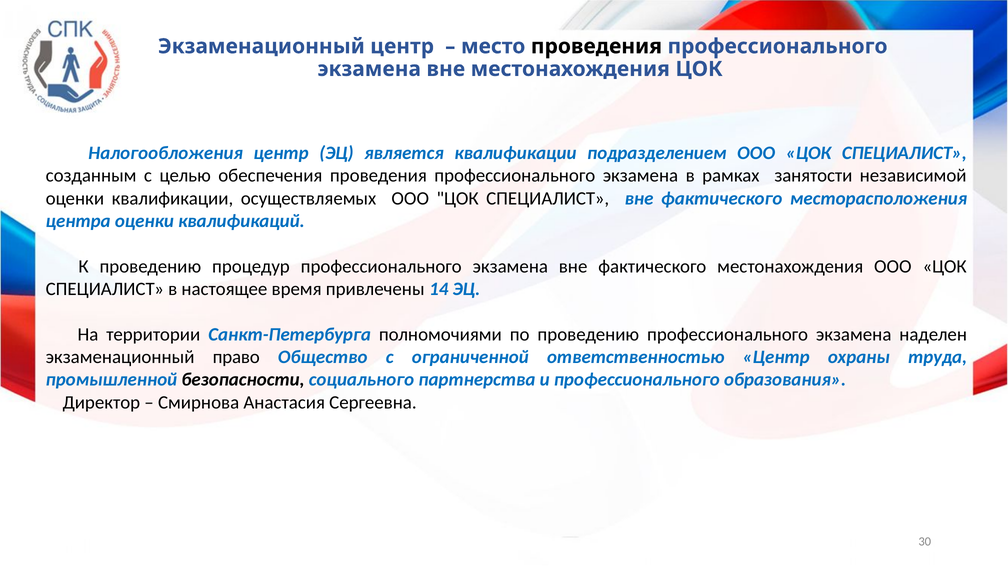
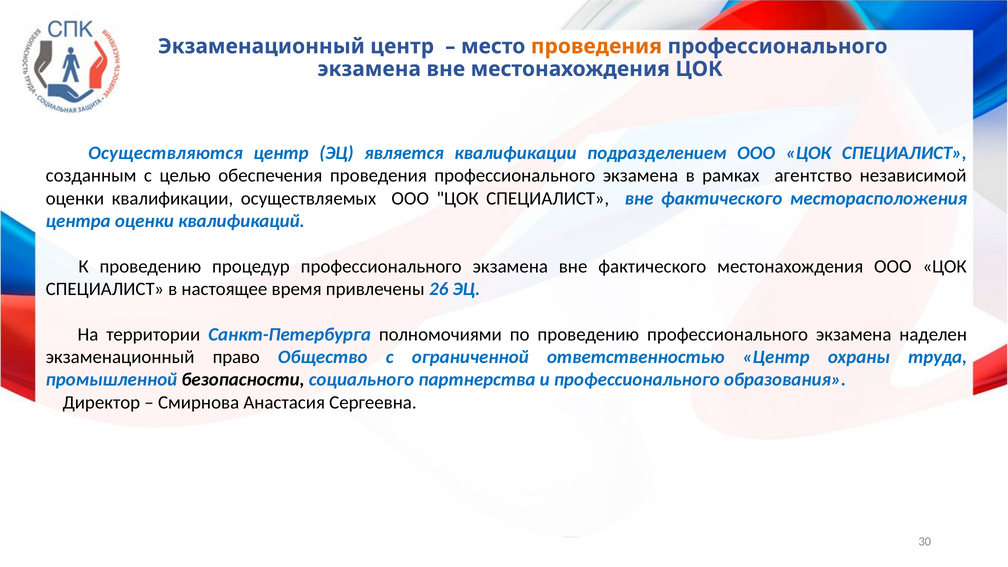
проведения colour: black -> orange (596, 46)
Налогообложения: Налогообложения -> Осуществляются (166, 153)
занятости: занятости -> агентство (813, 176)
14: 14 -> 26 (439, 289)
